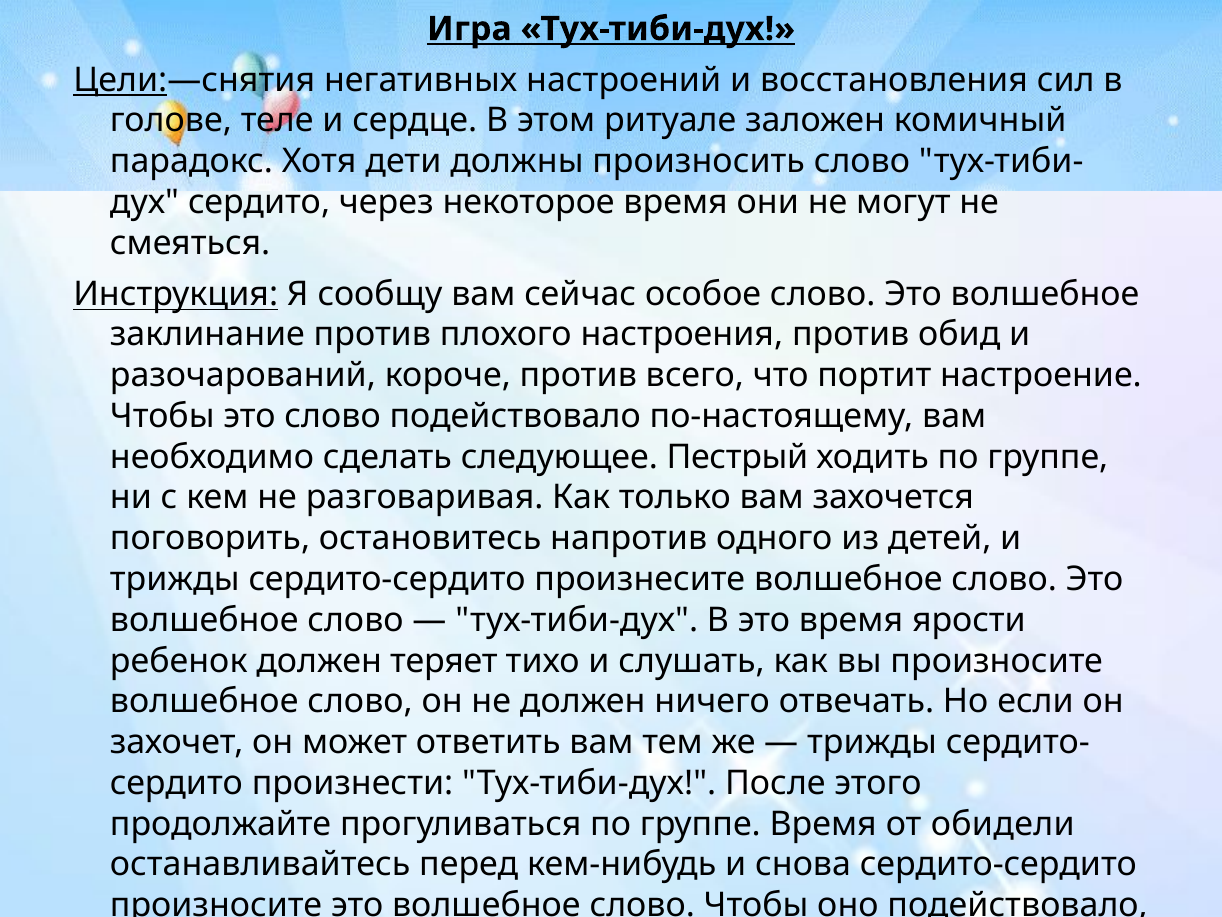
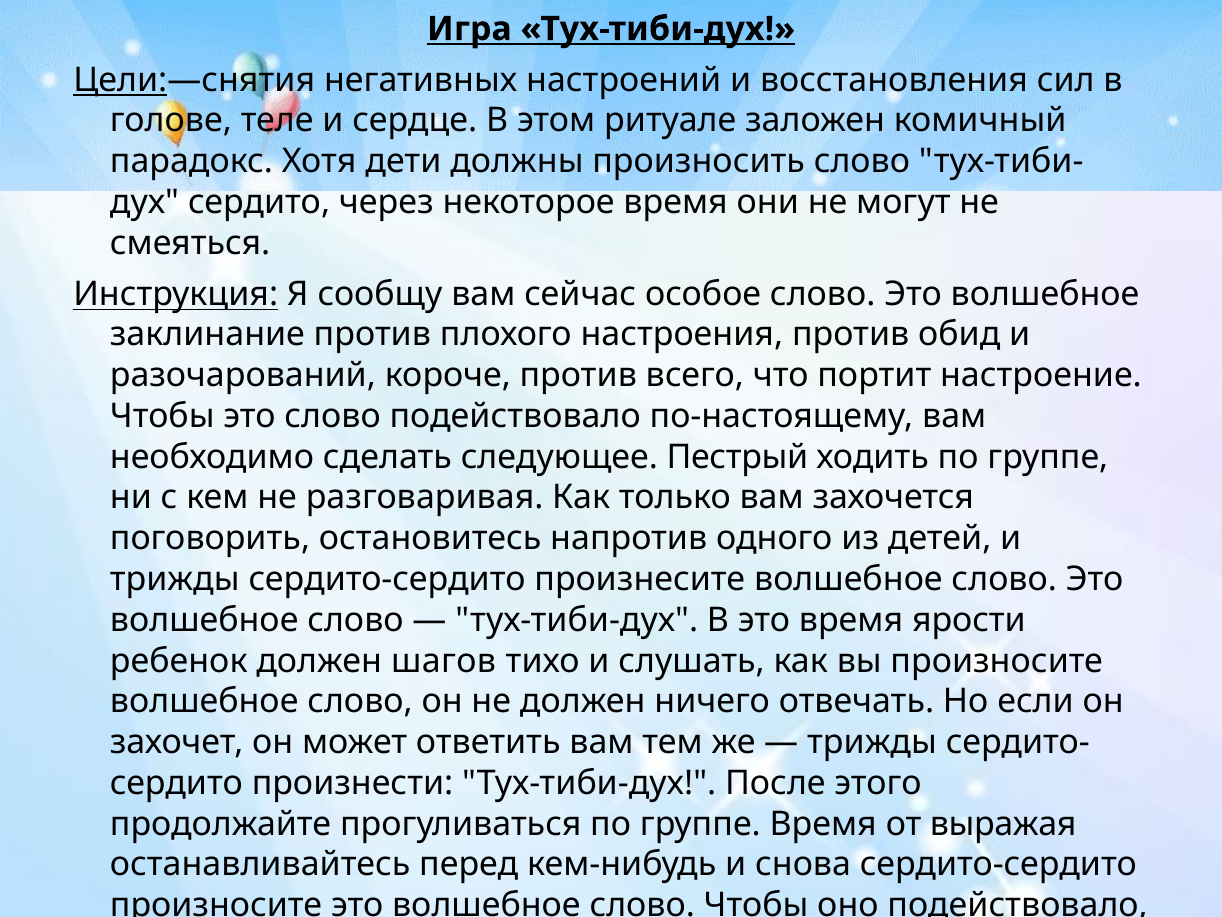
теряет: теряет -> шагов (444, 661)
обидели: обидели -> выражая (1003, 824)
